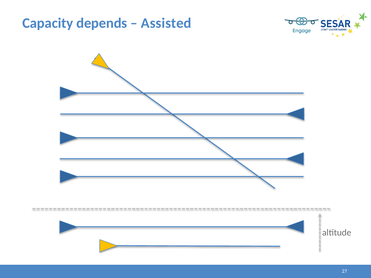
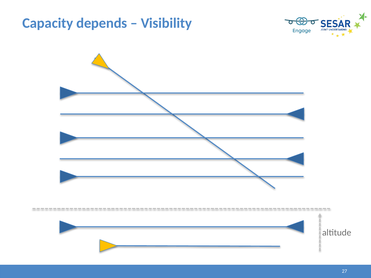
Assisted: Assisted -> Visibility (166, 23)
